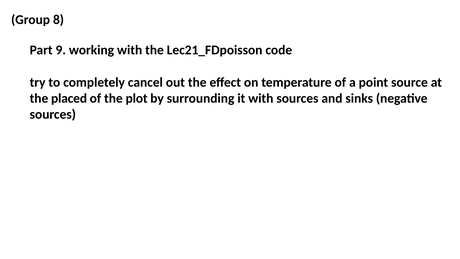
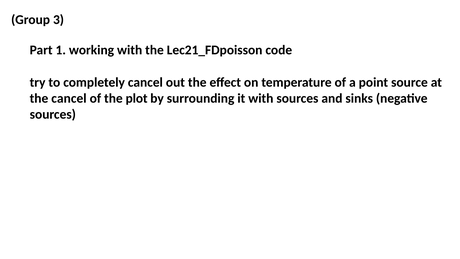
8: 8 -> 3 (58, 20)
9: 9 -> 1 (61, 50)
the placed: placed -> cancel (69, 98)
